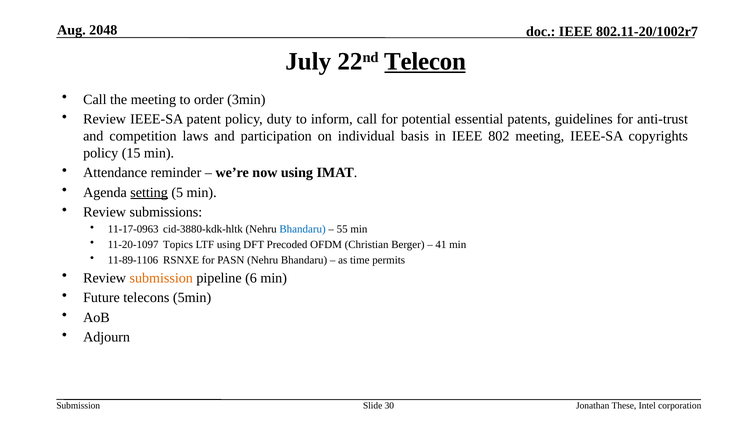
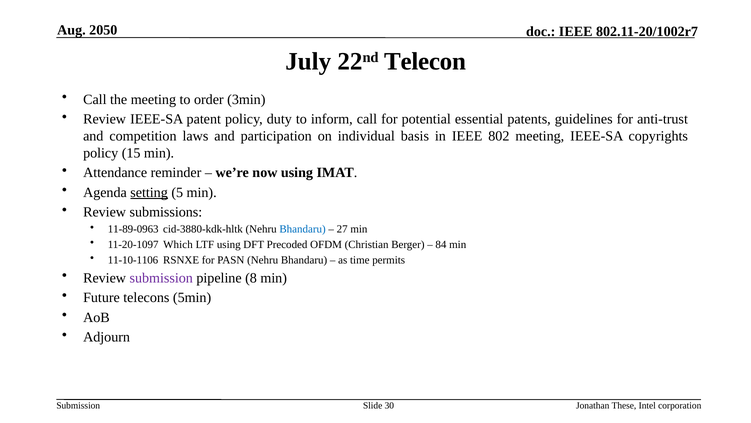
2048: 2048 -> 2050 (103, 30)
Telecon underline: present -> none (425, 61)
11-17-0963: 11-17-0963 -> 11-89-0963 (133, 229)
55: 55 -> 27 (342, 229)
Topics: Topics -> Which (178, 244)
41: 41 -> 84 (441, 244)
11-89-1106: 11-89-1106 -> 11-10-1106 (133, 260)
submission colour: orange -> purple (161, 278)
6: 6 -> 8 (251, 278)
